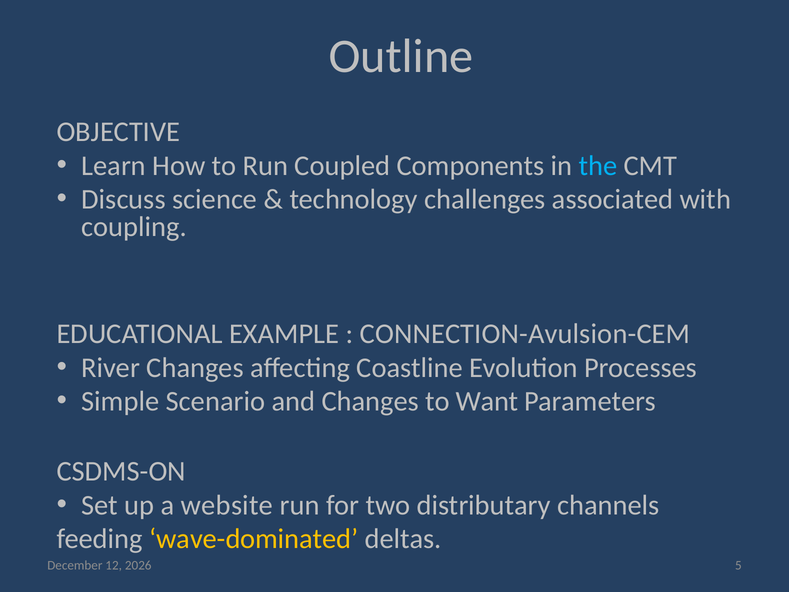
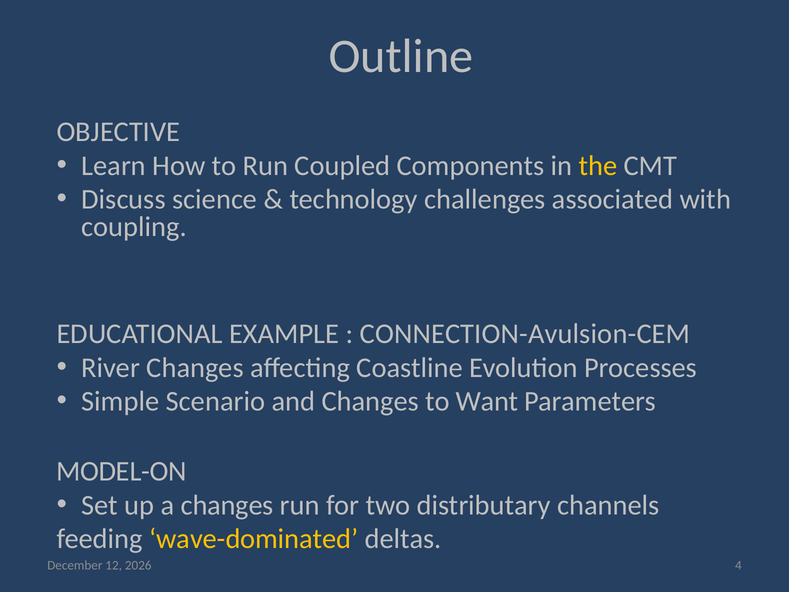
the colour: light blue -> yellow (598, 166)
CSDMS-ON: CSDMS-ON -> MODEL-ON (121, 471)
a website: website -> changes (227, 505)
5: 5 -> 4 (738, 565)
